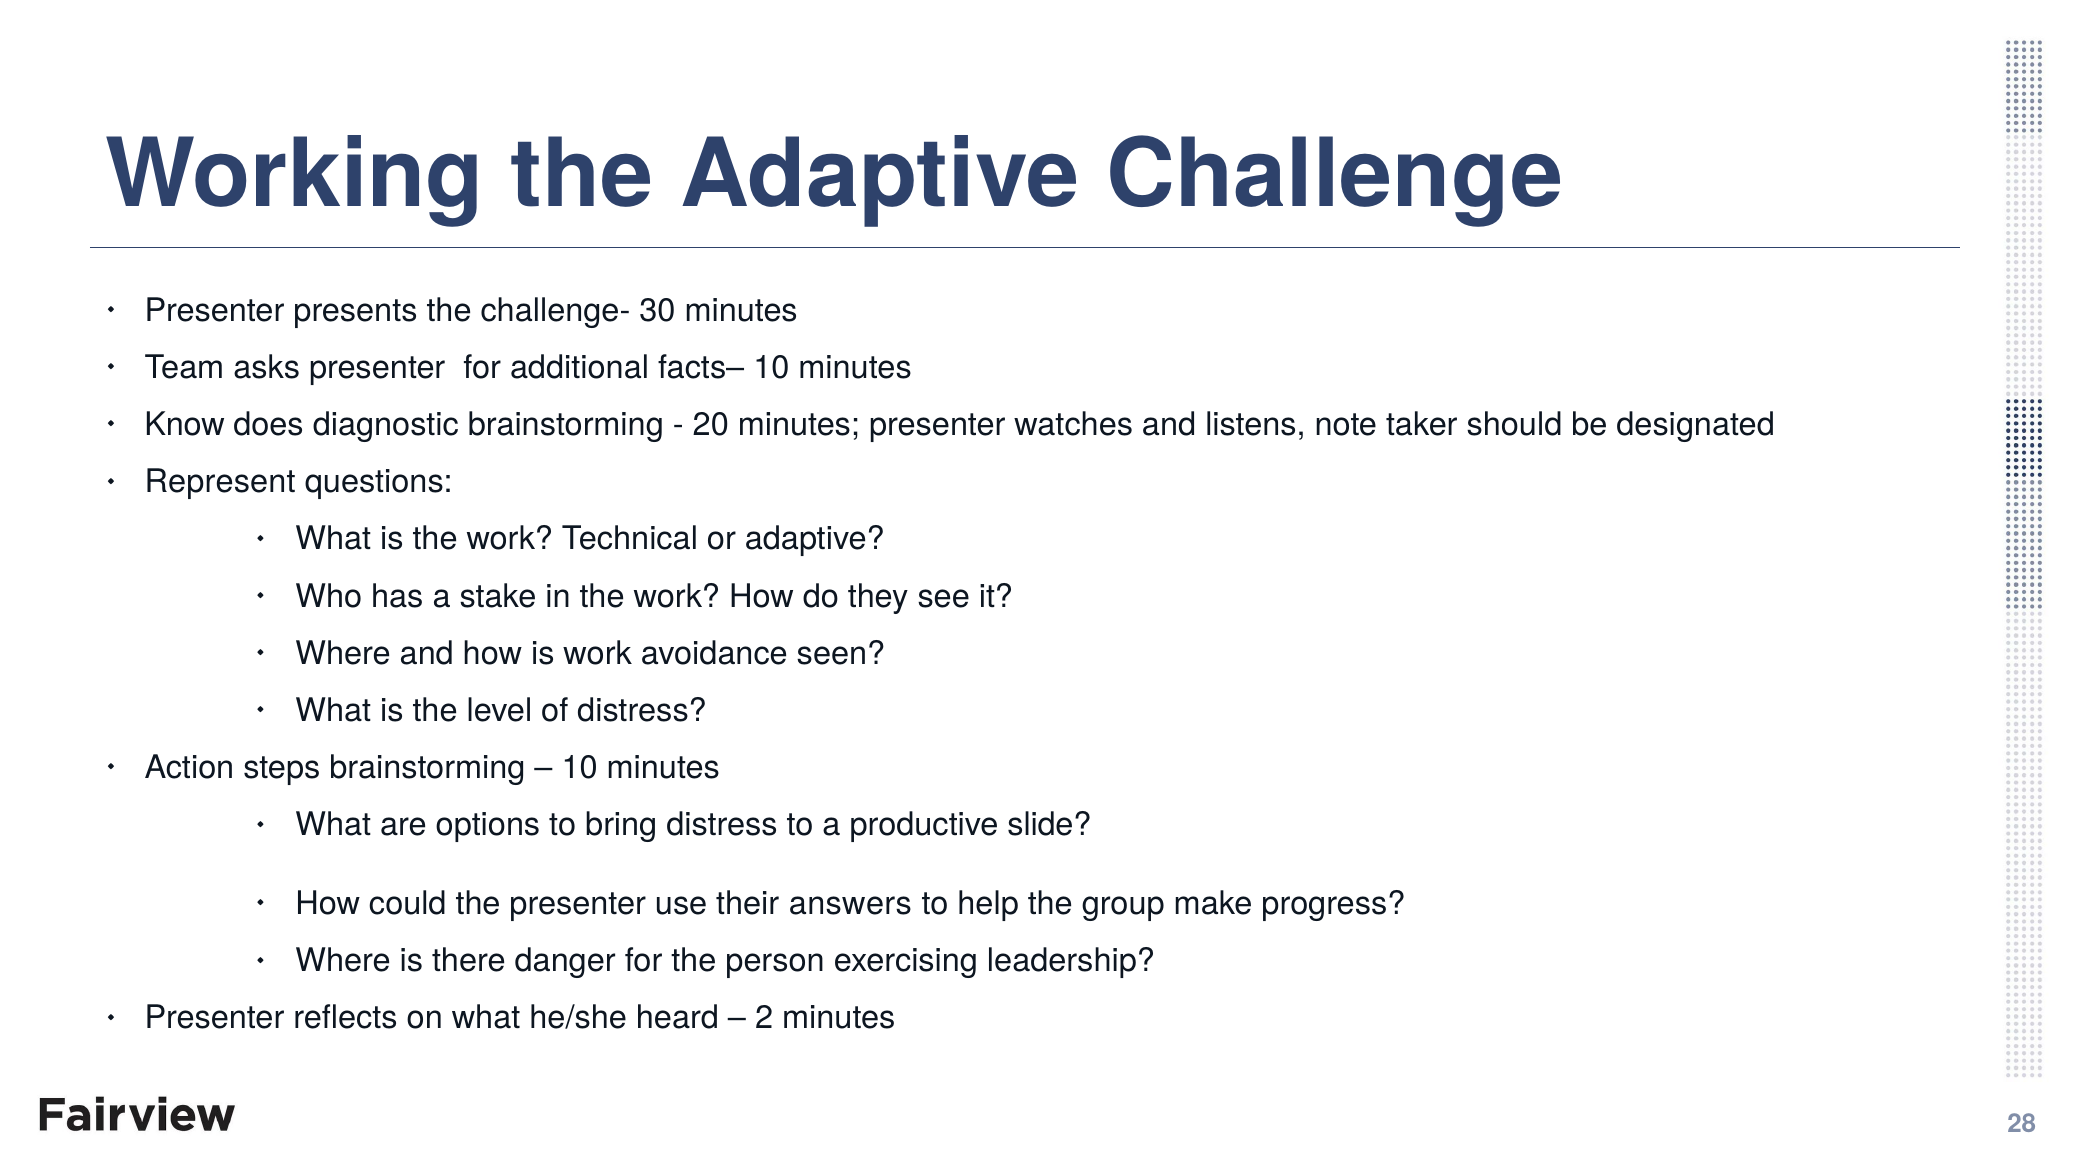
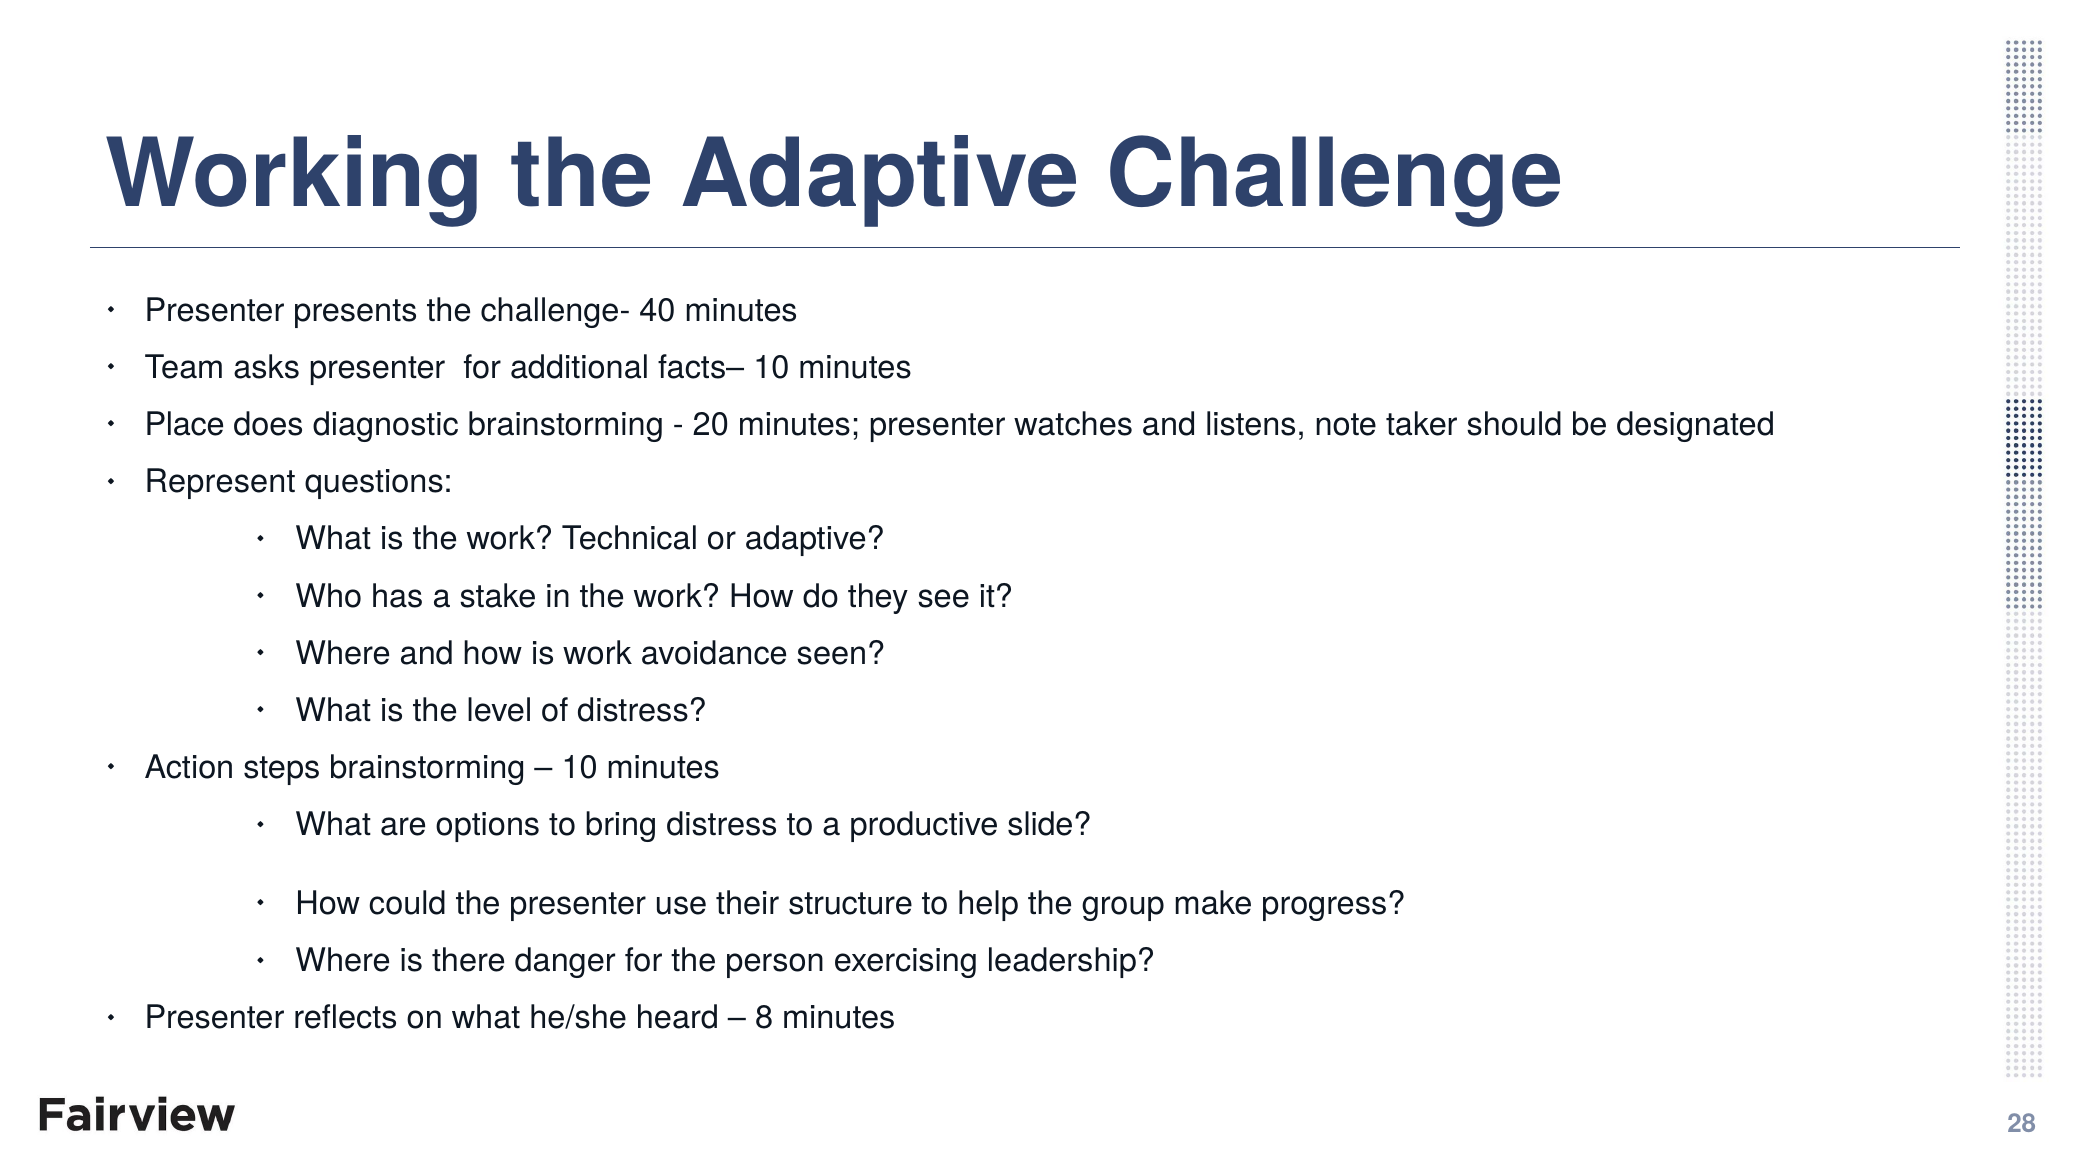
30: 30 -> 40 (657, 311)
Know: Know -> Place (185, 425)
answers: answers -> structure (851, 904)
2: 2 -> 8 (764, 1019)
